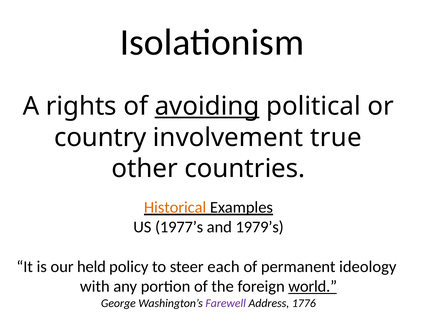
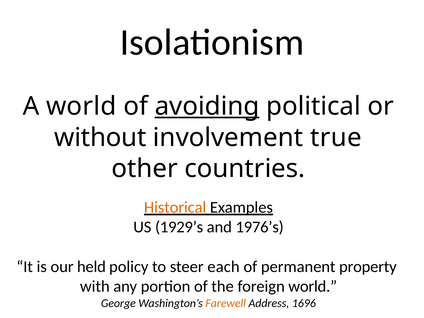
A rights: rights -> world (81, 106)
country: country -> without (100, 138)
1977’s: 1977’s -> 1929’s (179, 227)
1979’s: 1979’s -> 1976’s (260, 227)
ideology: ideology -> property (368, 267)
world underline: present -> none (313, 286)
Farewell colour: purple -> orange (226, 303)
1776: 1776 -> 1696 (304, 303)
